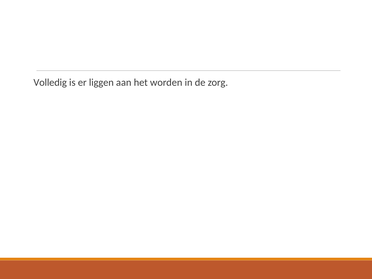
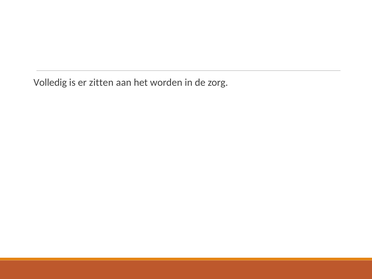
liggen: liggen -> zitten (101, 82)
